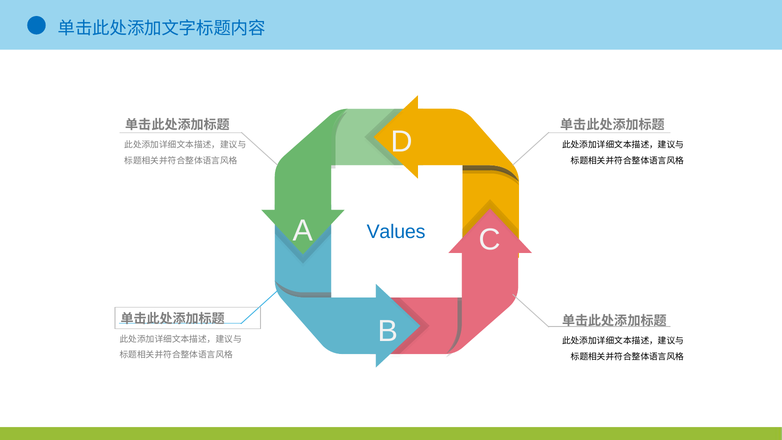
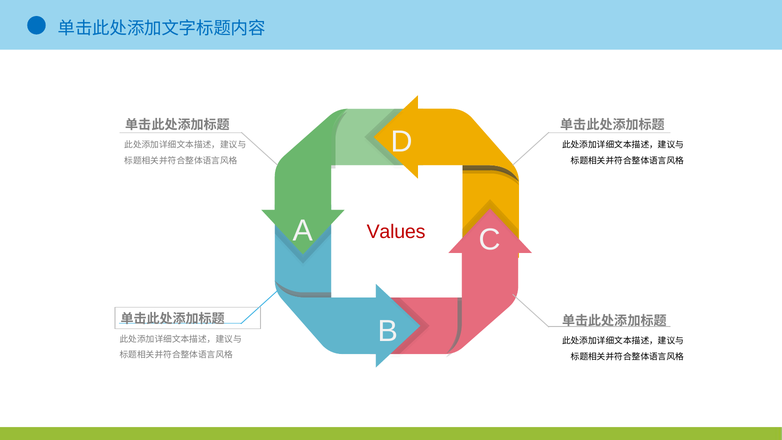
Values colour: blue -> red (396, 232)
